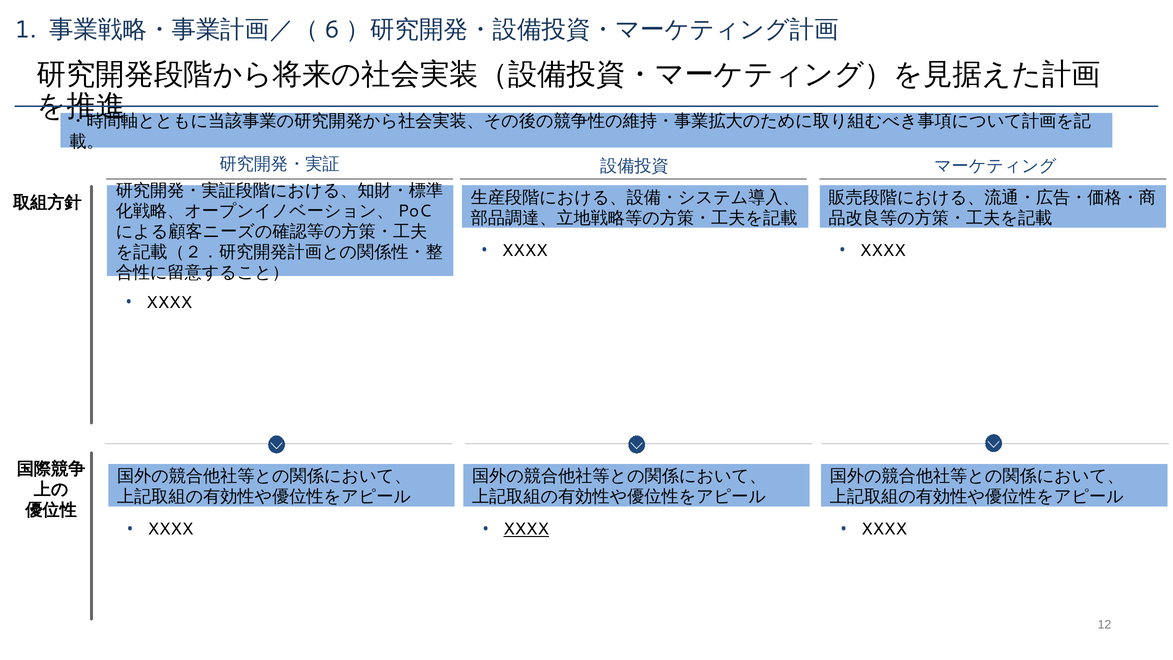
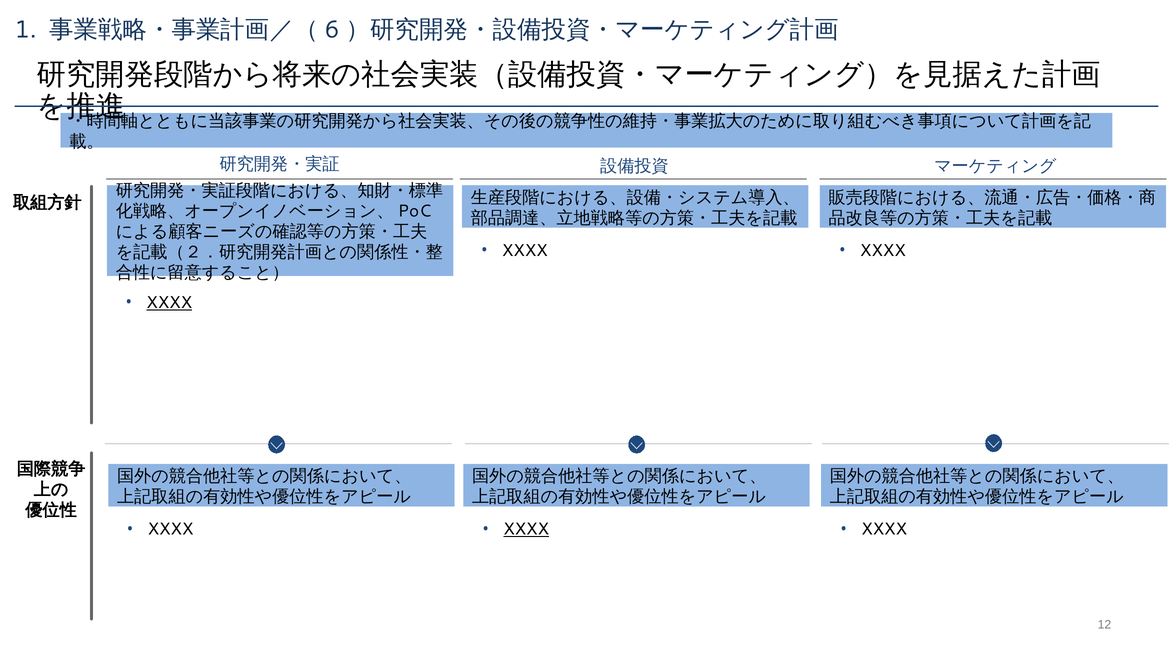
XXXX underline: none -> present (169, 302)
